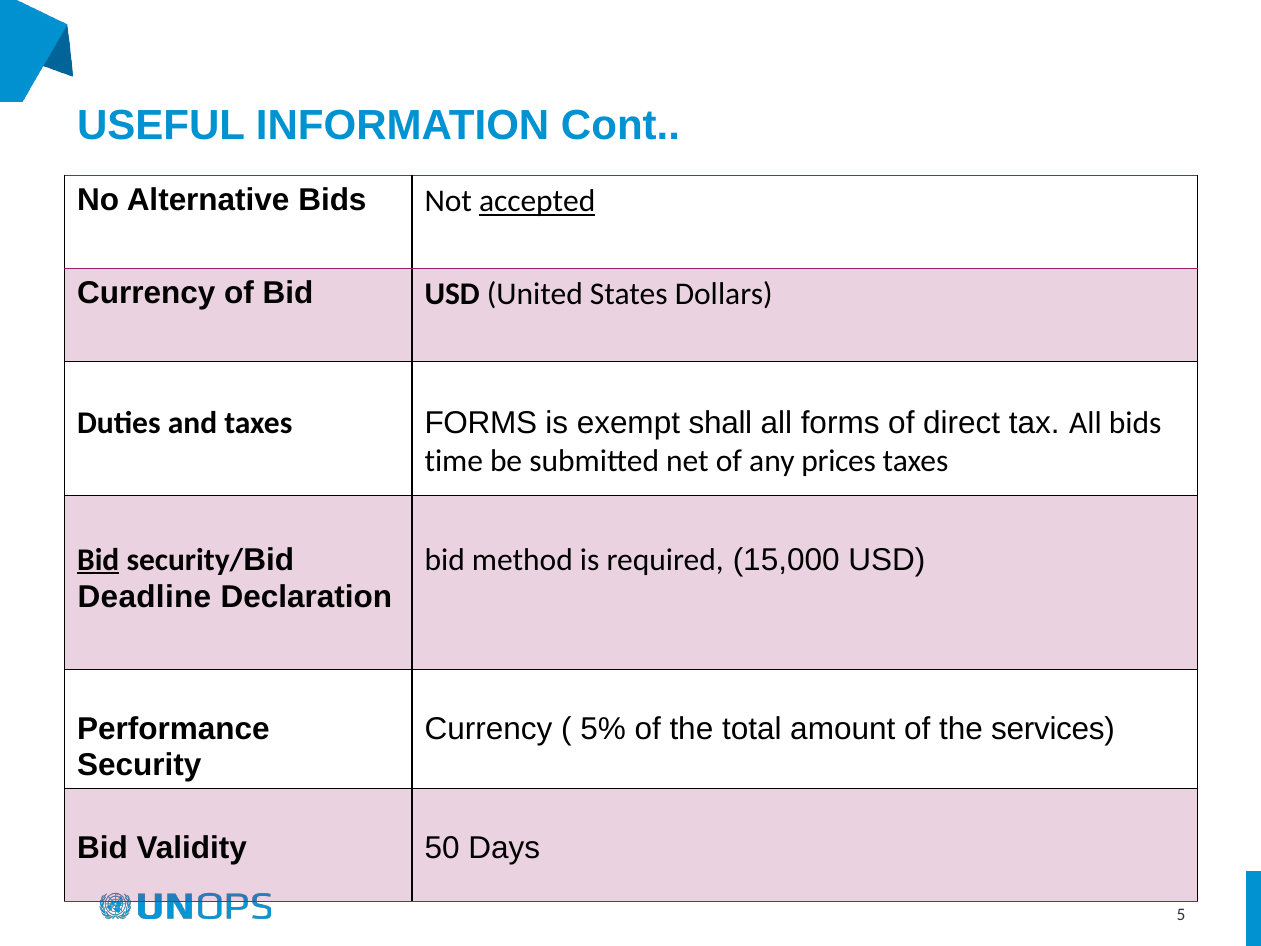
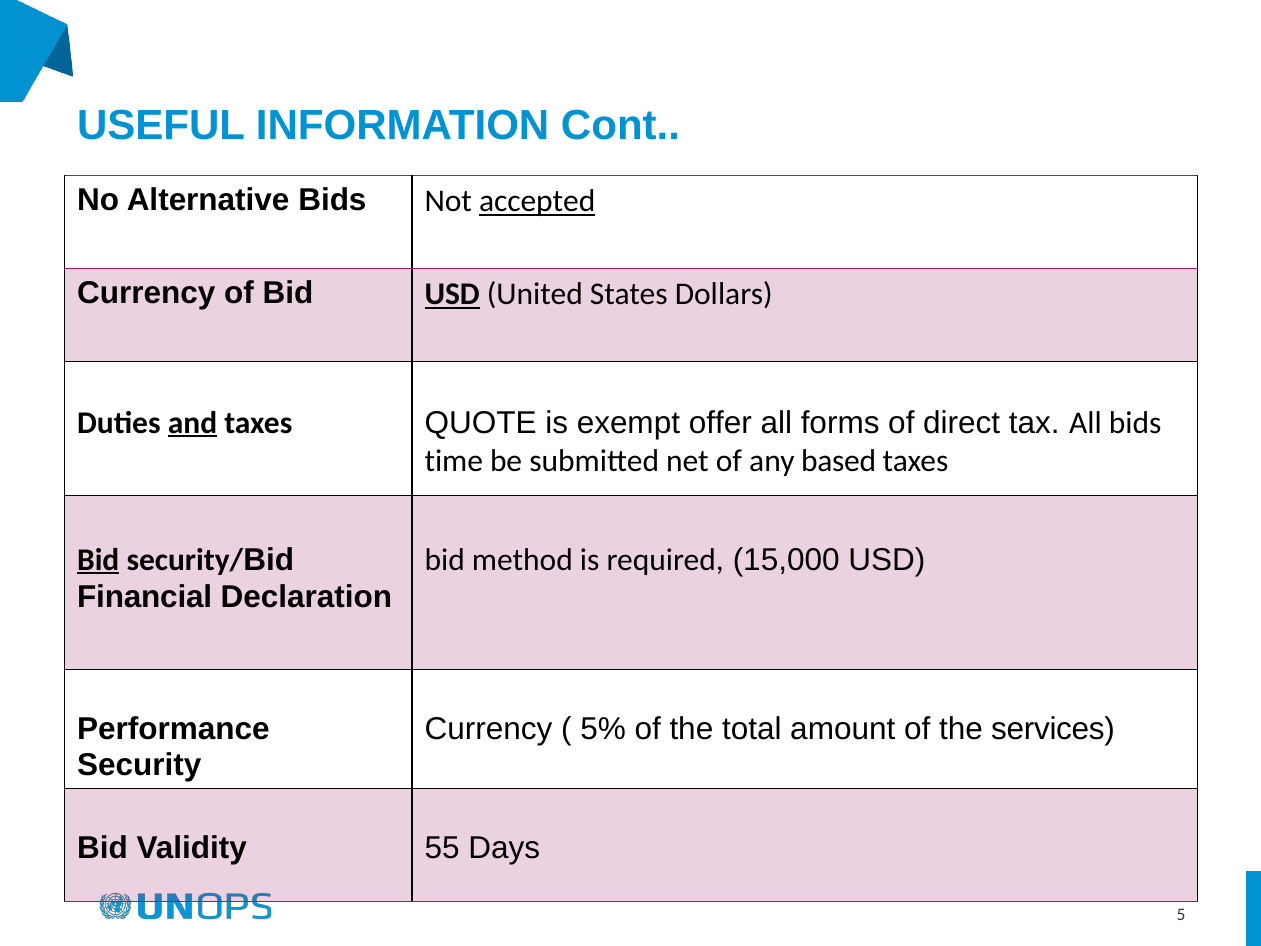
USD underline: none -> present (452, 294)
and underline: none -> present (193, 423)
taxes FORMS: FORMS -> QUOTE (481, 423)
shall: shall -> offer (720, 423)
prices: prices -> based (839, 461)
Deadline: Deadline -> Financial (145, 597)
50: 50 -> 55 (442, 848)
